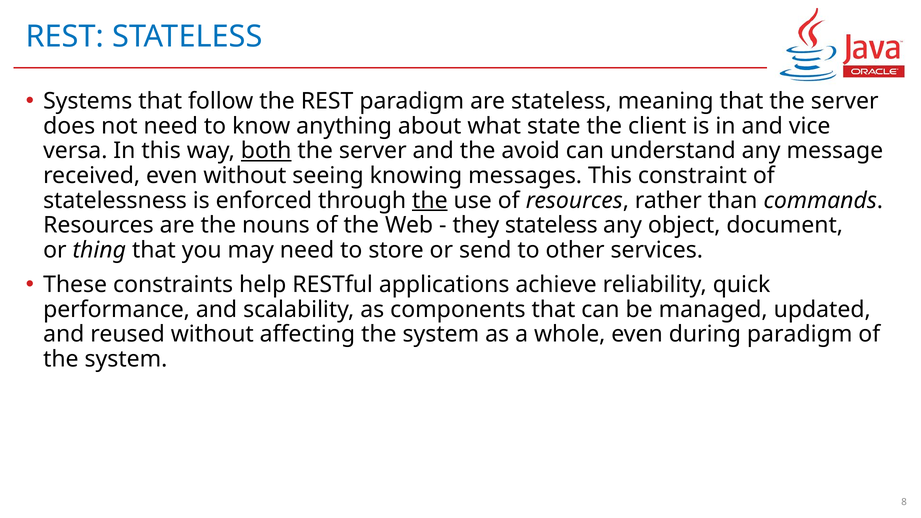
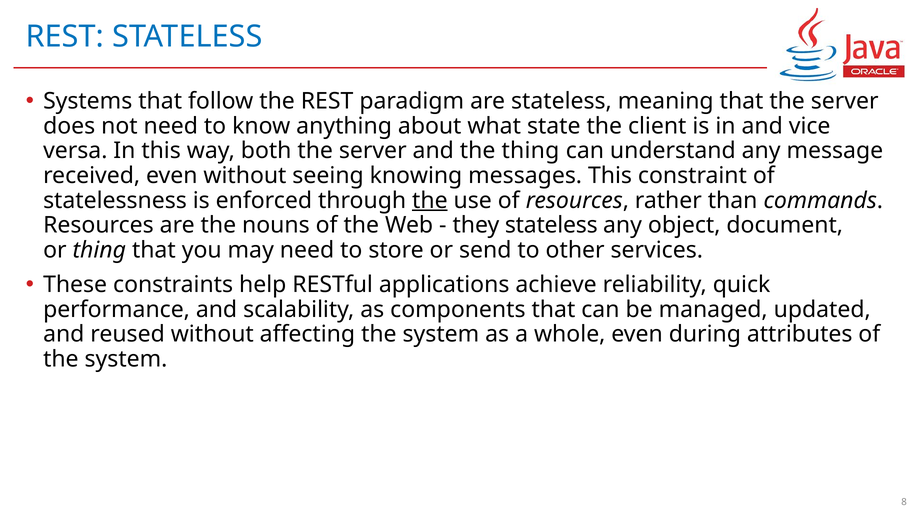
both underline: present -> none (266, 151)
the avoid: avoid -> thing (530, 151)
during paradigm: paradigm -> attributes (800, 334)
